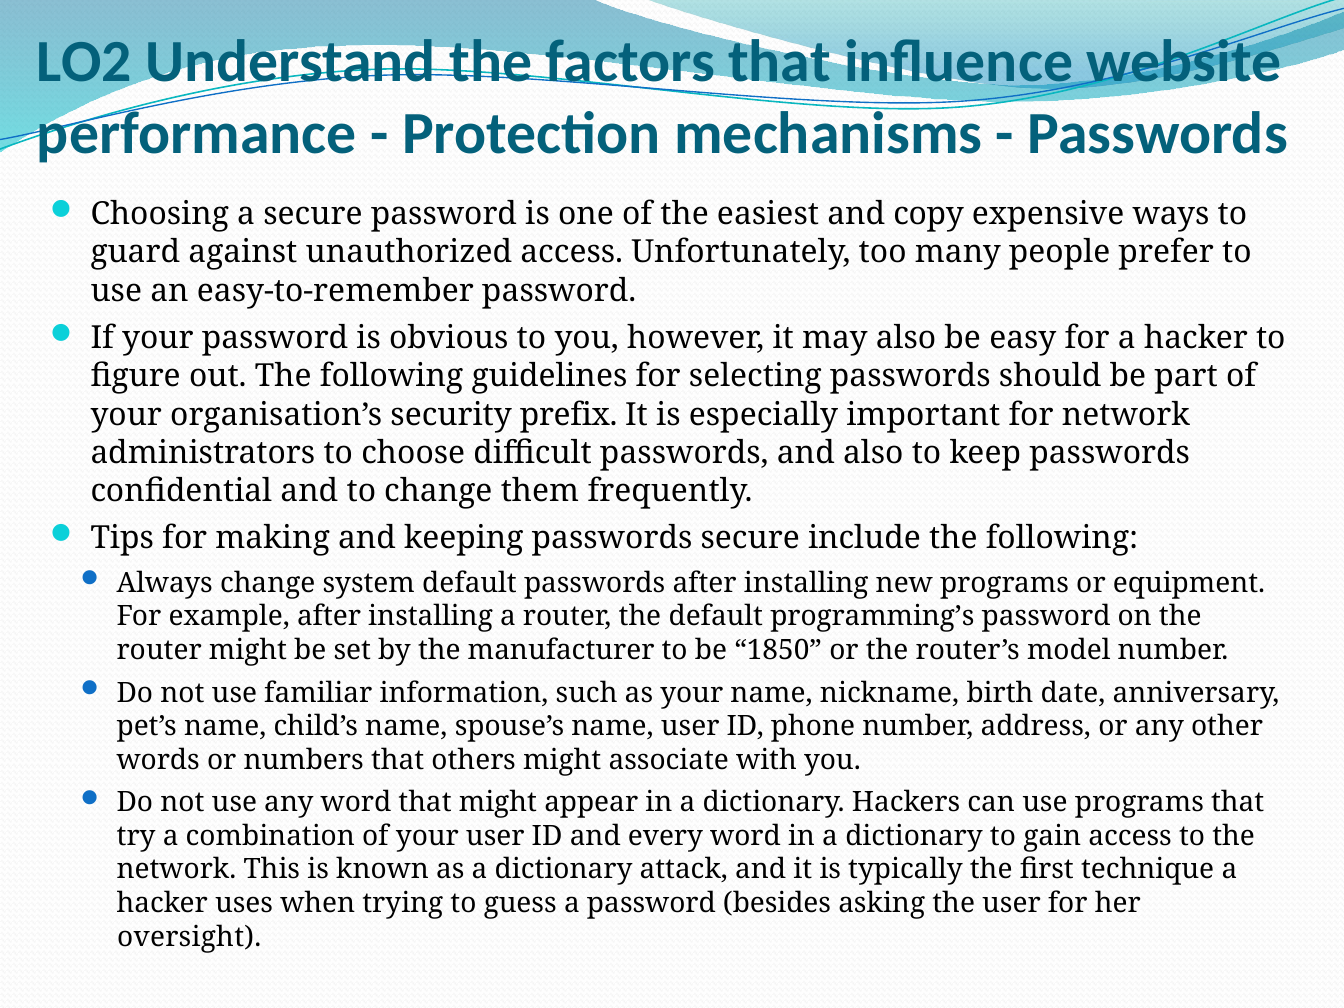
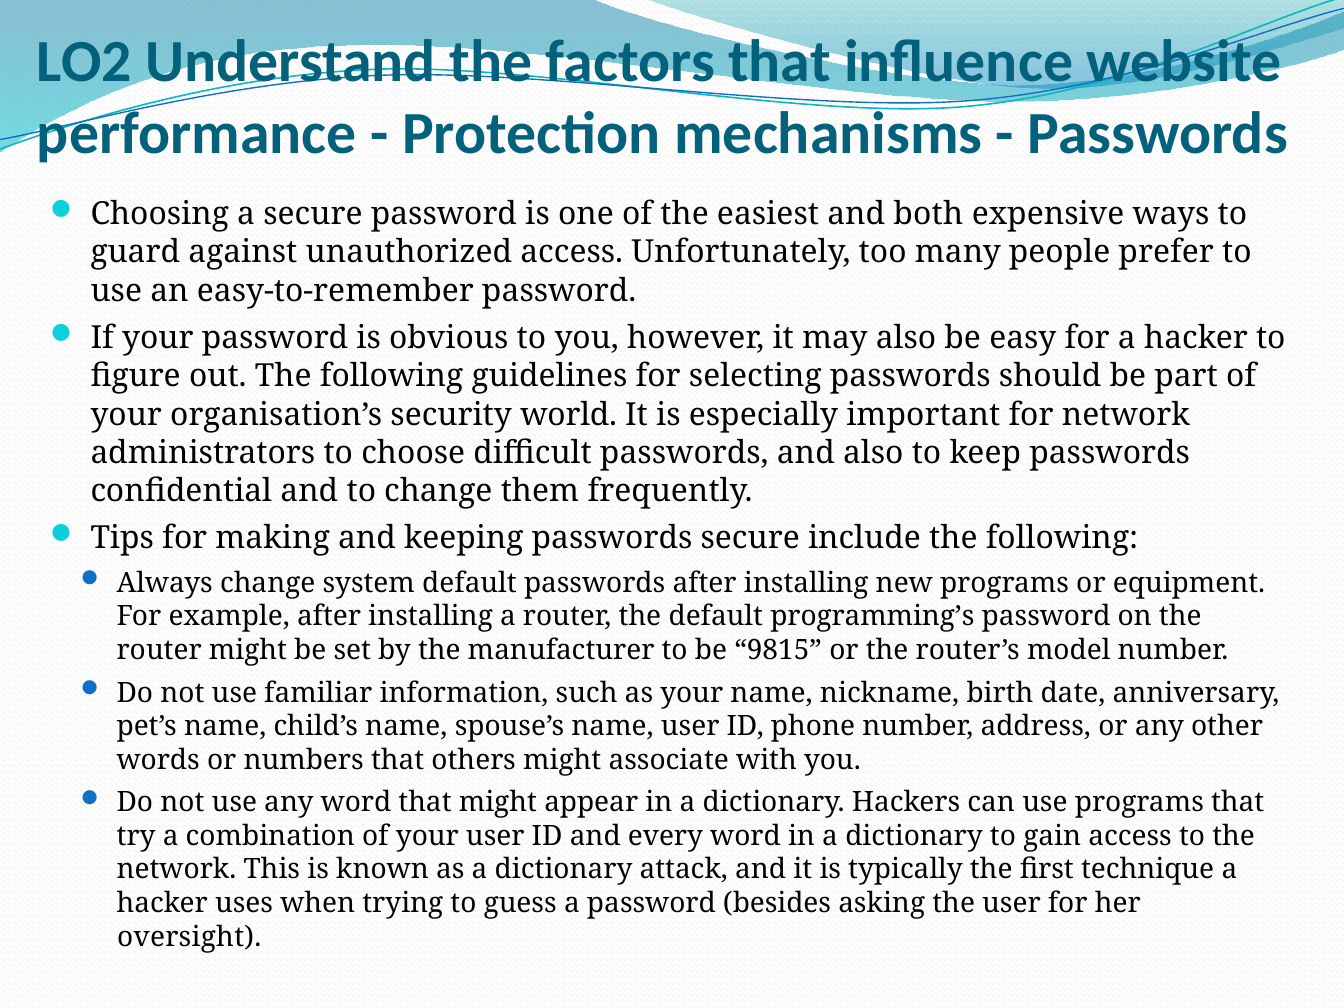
copy: copy -> both (928, 214)
prefix: prefix -> world (569, 415)
1850: 1850 -> 9815 (778, 650)
